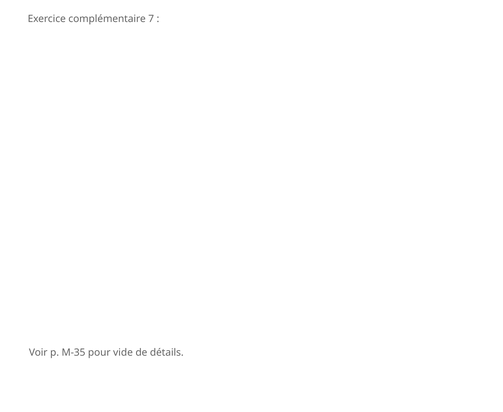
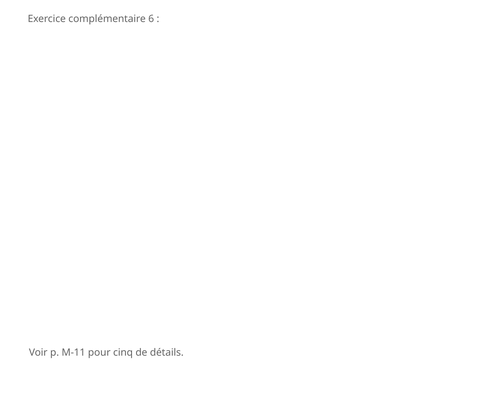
7: 7 -> 6 (151, 19)
M-35: M-35 -> M-11 (73, 353)
vide: vide -> cinq (123, 353)
